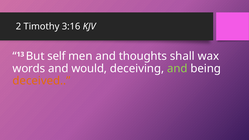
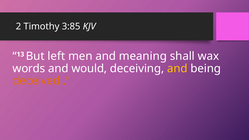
3:16: 3:16 -> 3:85 (71, 26)
self: self -> left (56, 56)
thoughts: thoughts -> meaning (143, 56)
and colour: light green -> yellow (177, 69)
